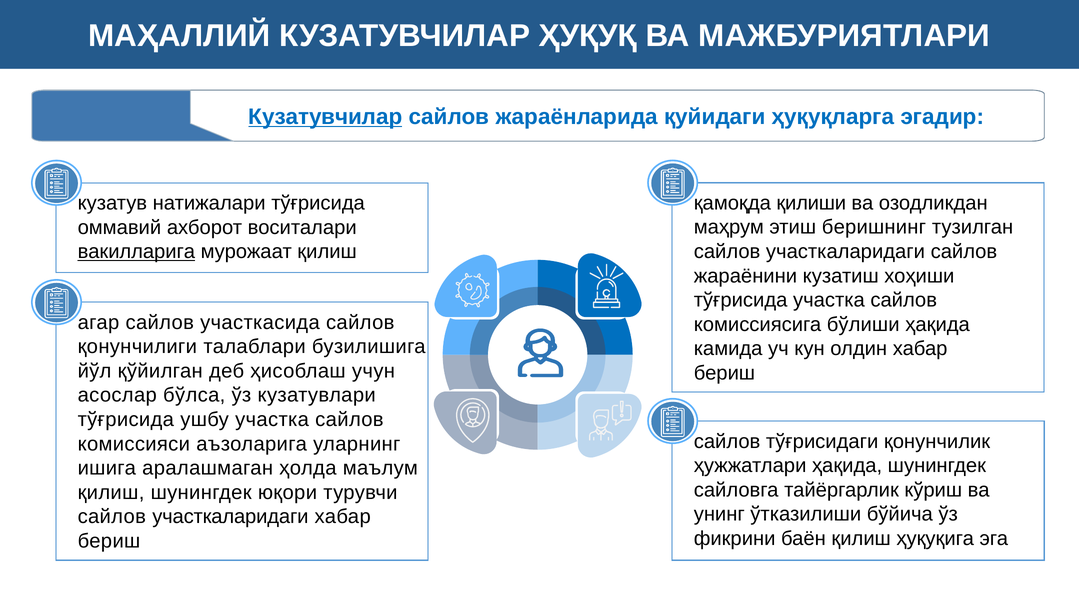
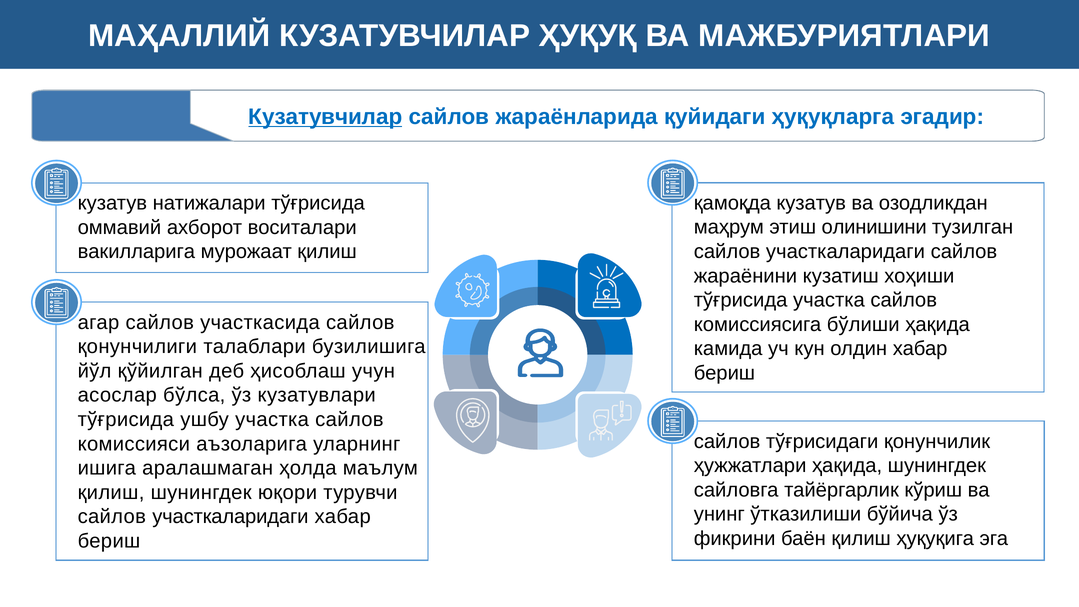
қамоқда қилиши: қилиши -> кузатув (811, 203)
беришнинг: беришнинг -> олинишини (874, 227)
вакилларига underline: present -> none (136, 252)
